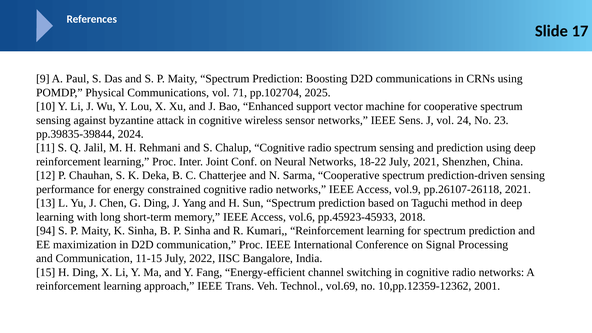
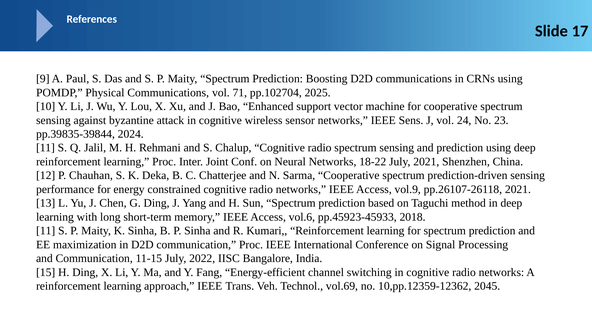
94: 94 -> 11 (46, 231)
2001: 2001 -> 2045 (487, 286)
